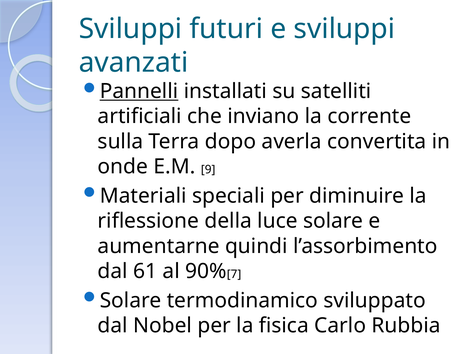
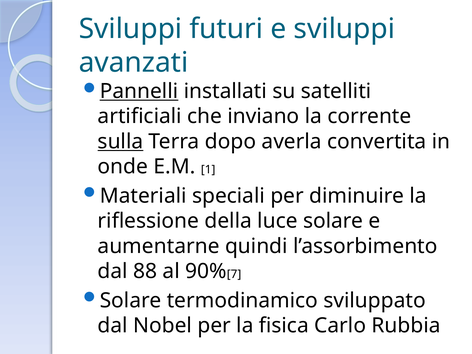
sulla underline: none -> present (120, 142)
9: 9 -> 1 (208, 170)
61: 61 -> 88 (145, 271)
